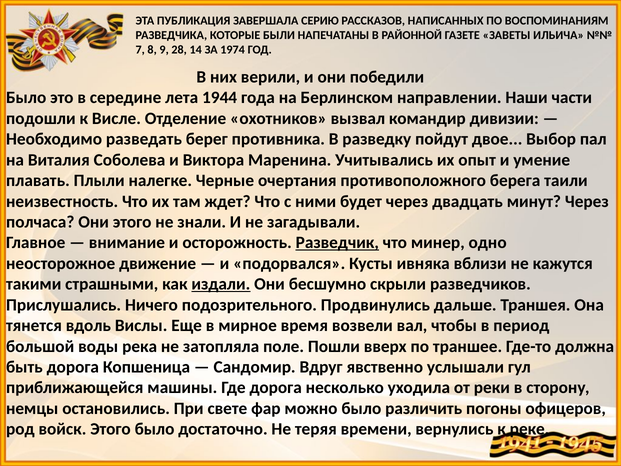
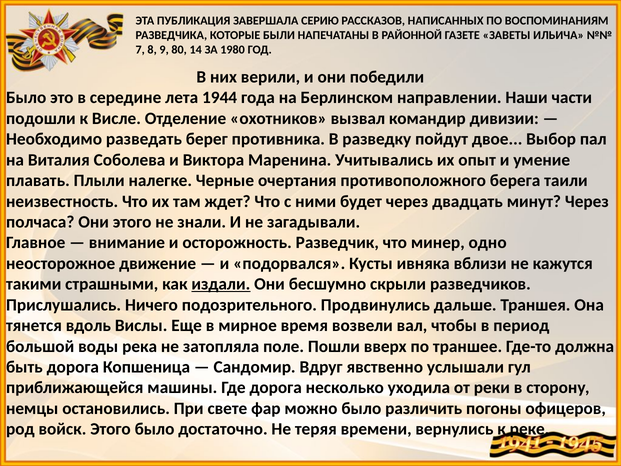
28: 28 -> 80 (179, 50)
1974: 1974 -> 1980 (233, 50)
Разведчик underline: present -> none (337, 243)
